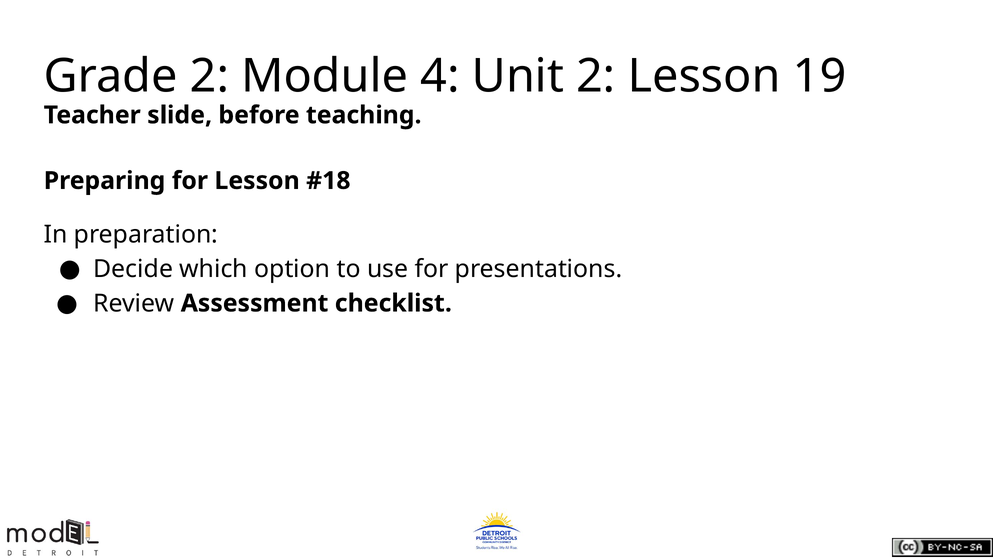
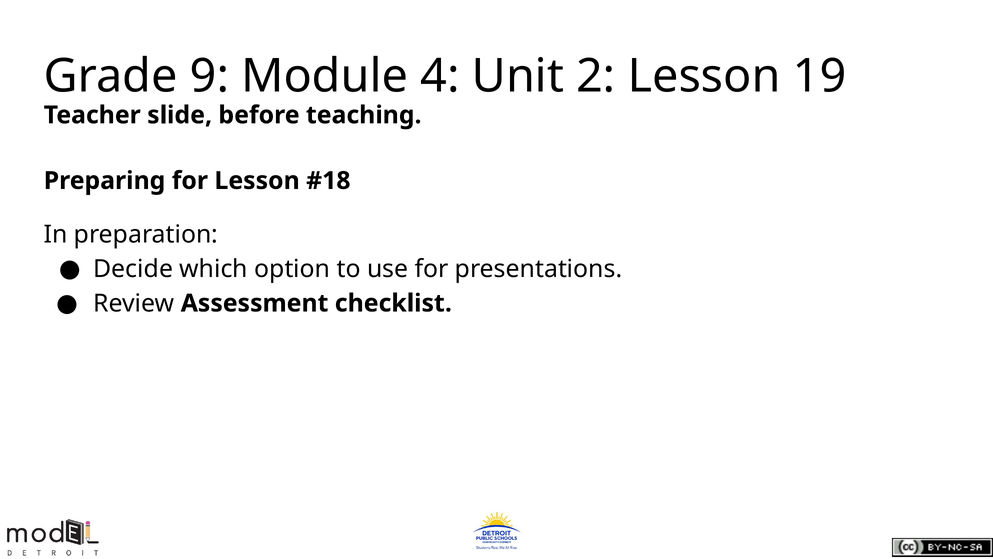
Grade 2: 2 -> 9 (209, 76)
